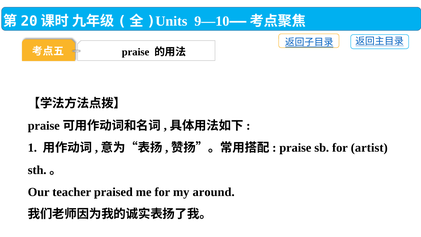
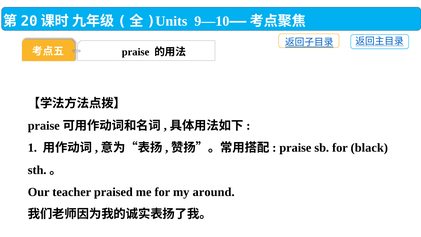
artist: artist -> black (369, 148)
